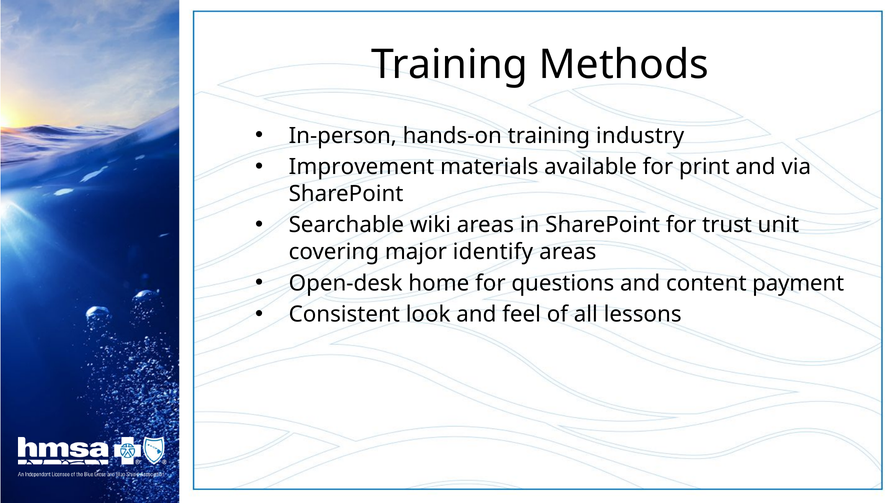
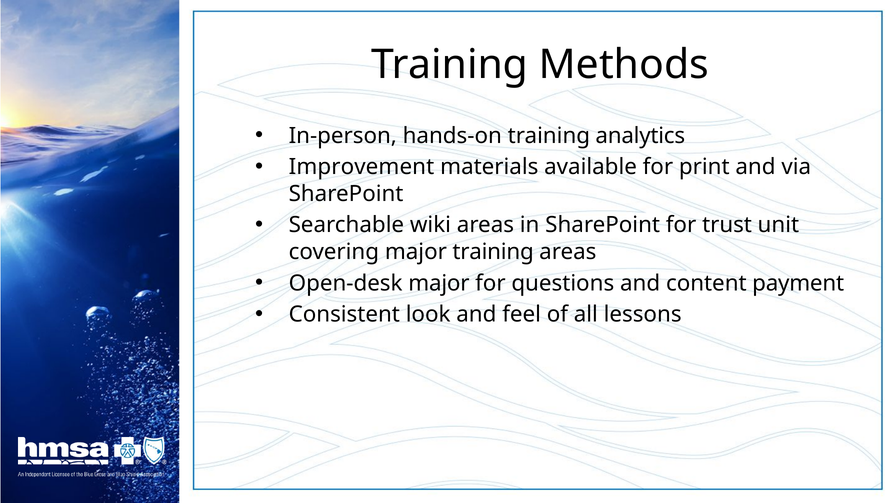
industry: industry -> analytics (640, 136)
major identify: identify -> training (493, 252)
Open-desk home: home -> major (439, 283)
